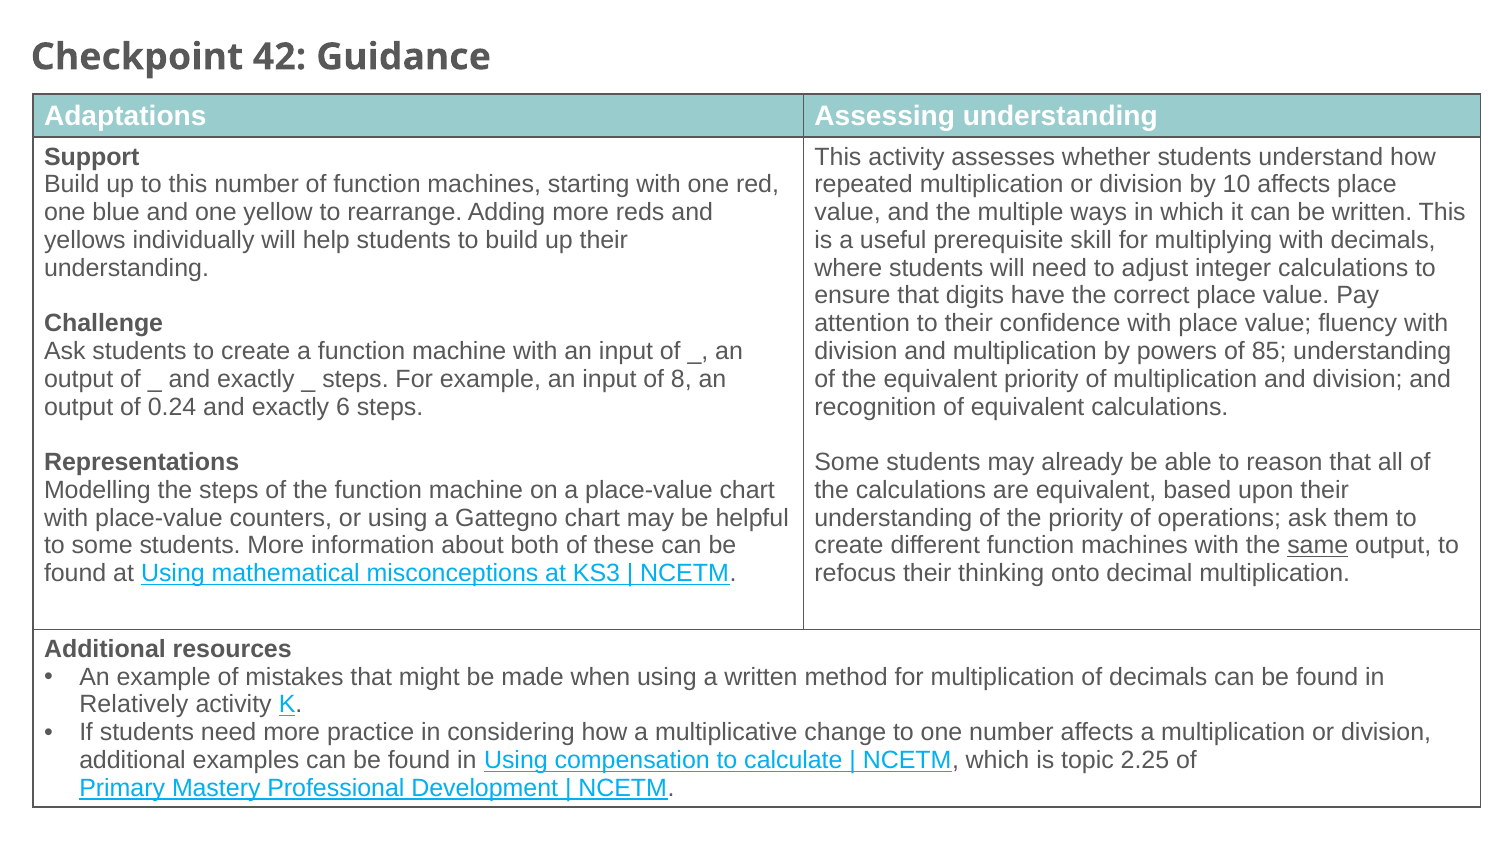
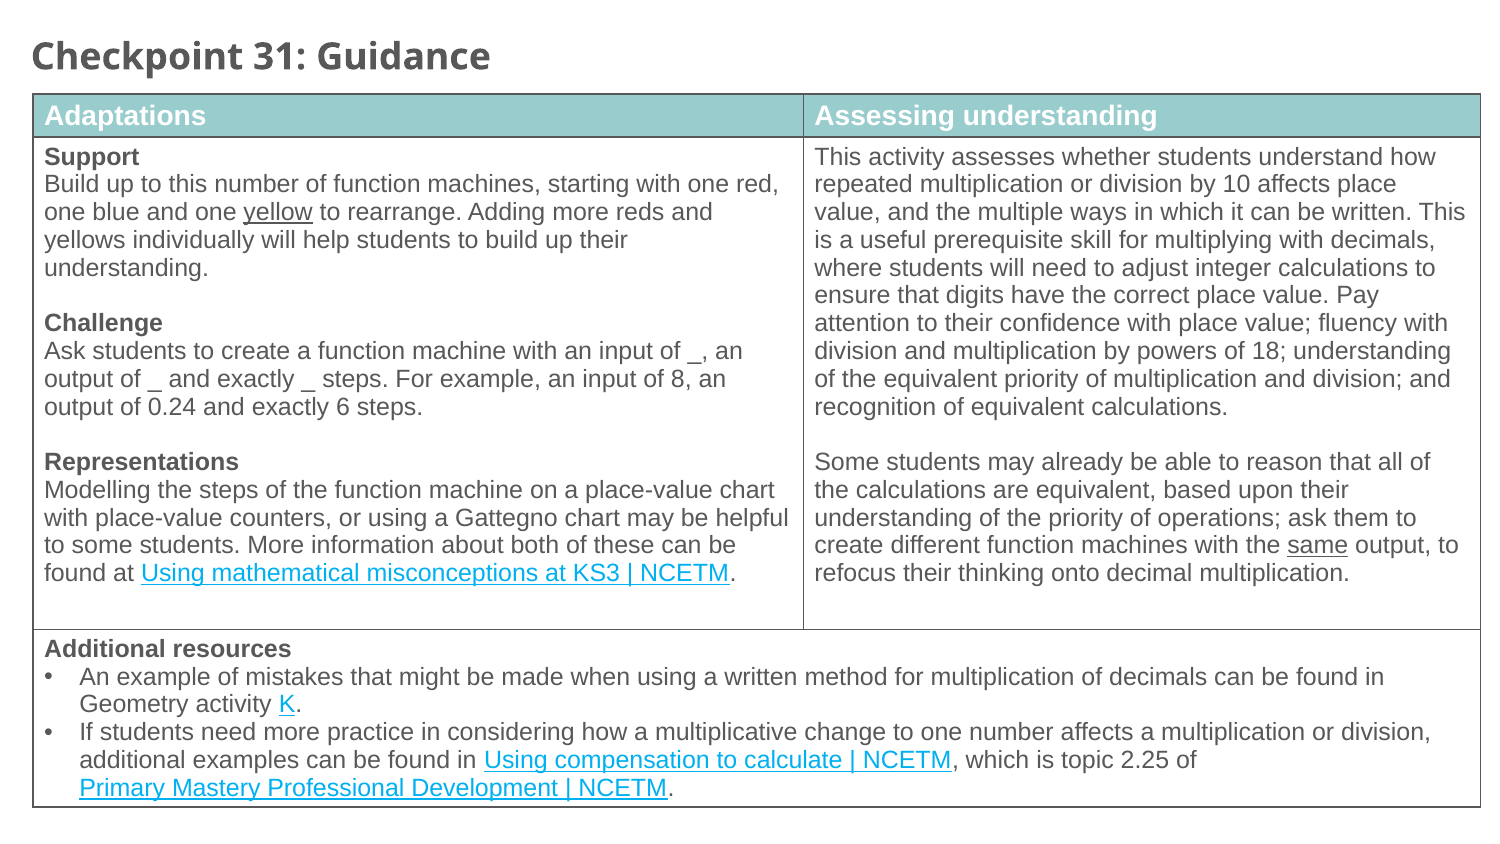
42: 42 -> 31 (280, 57)
yellow underline: none -> present (278, 212)
85: 85 -> 18 (1269, 351)
Relatively: Relatively -> Geometry (134, 704)
